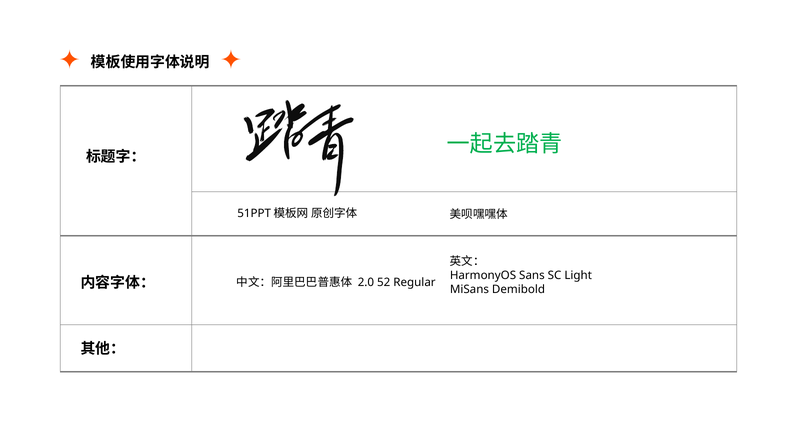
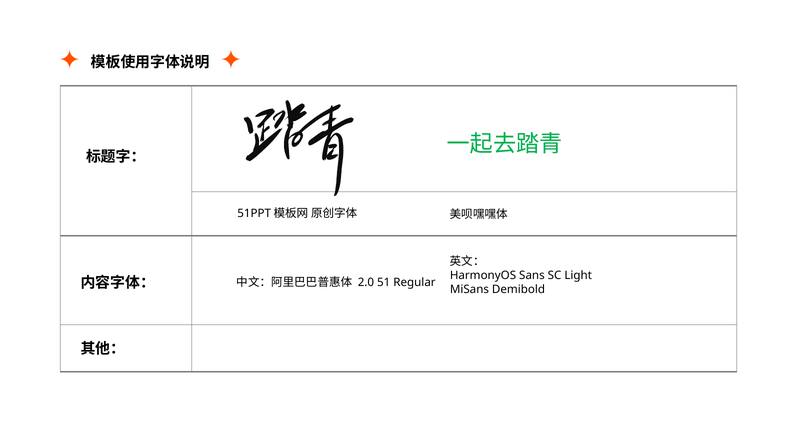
52: 52 -> 51 (384, 282)
